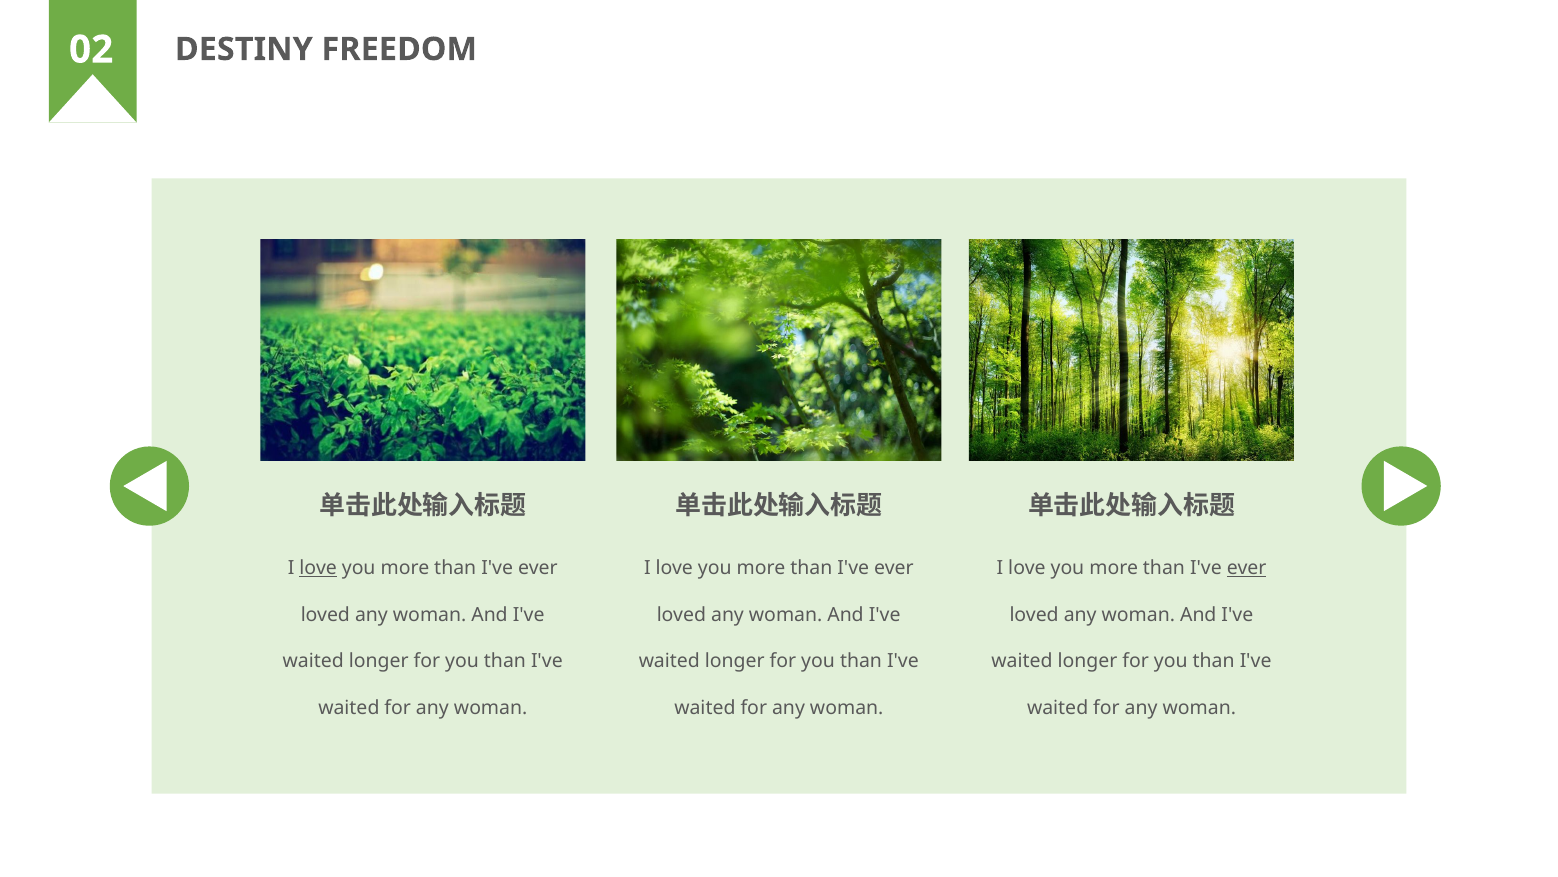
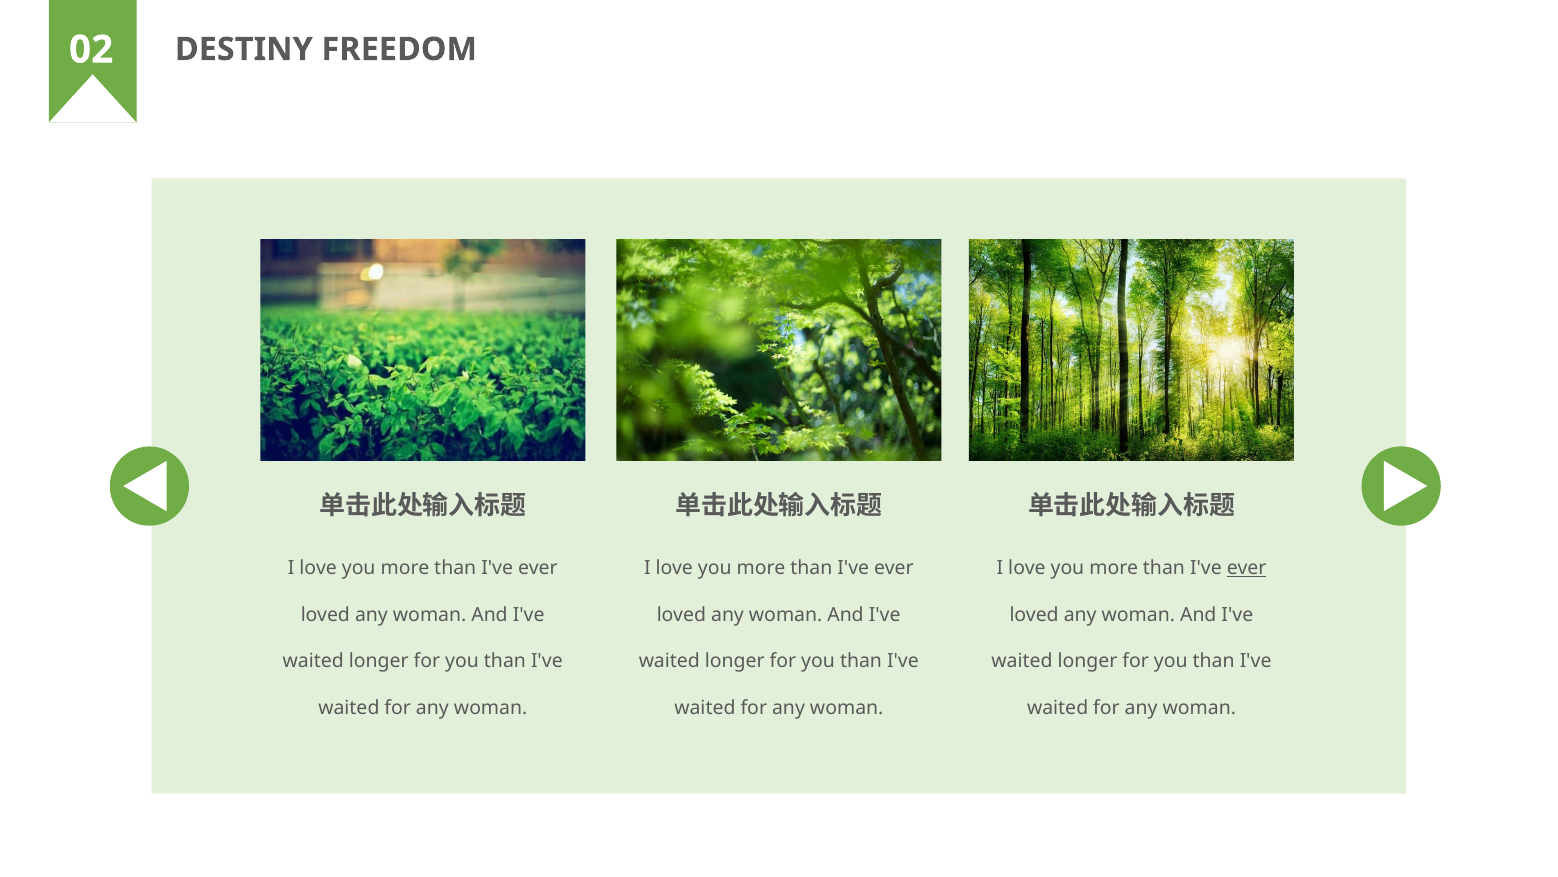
love underline: present -> none (318, 567)
